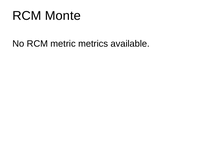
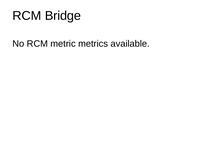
Monte: Monte -> Bridge (63, 16)
